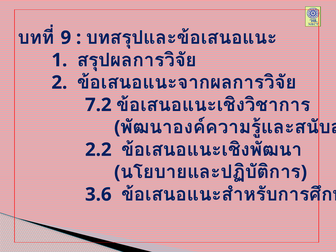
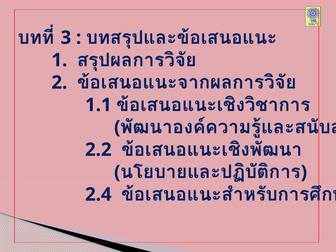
9: 9 -> 3 (66, 38)
7.2: 7.2 -> 1.1 (98, 105)
3.6: 3.6 -> 2.4 (98, 194)
